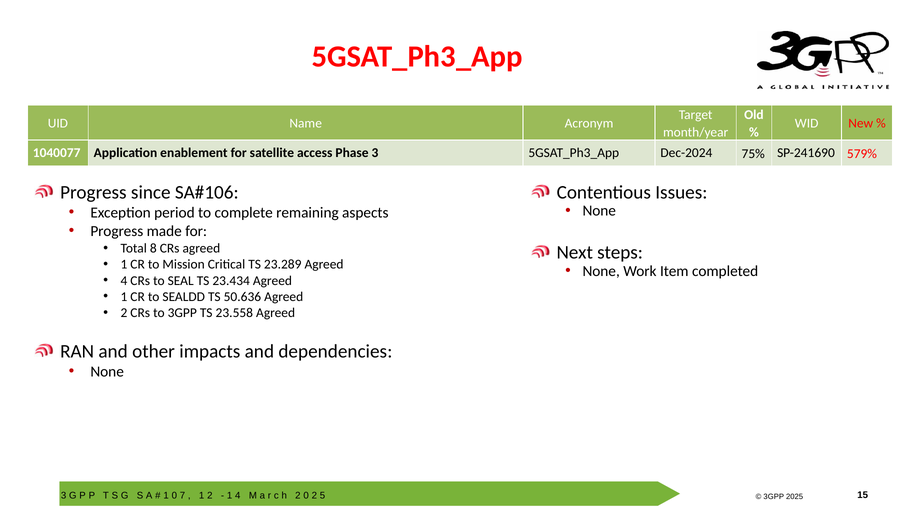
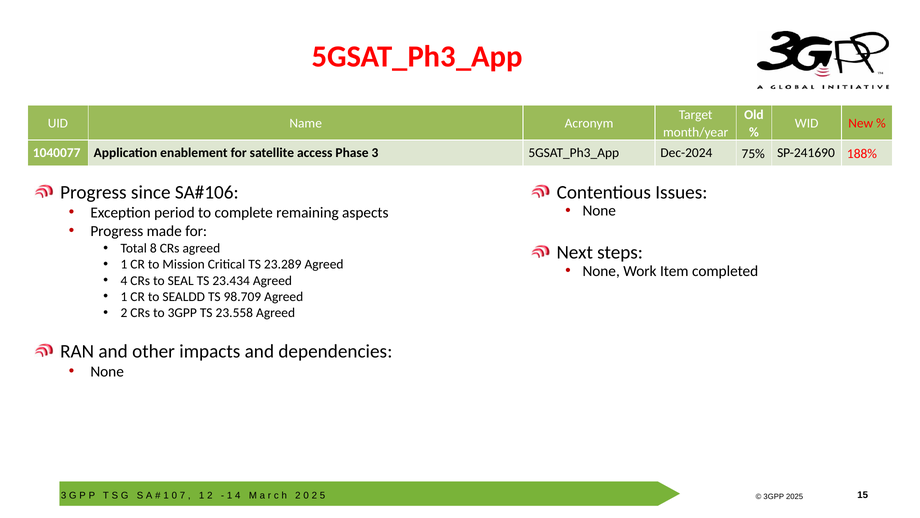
579%: 579% -> 188% (862, 153)
50.636: 50.636 -> 98.709 (242, 296)
